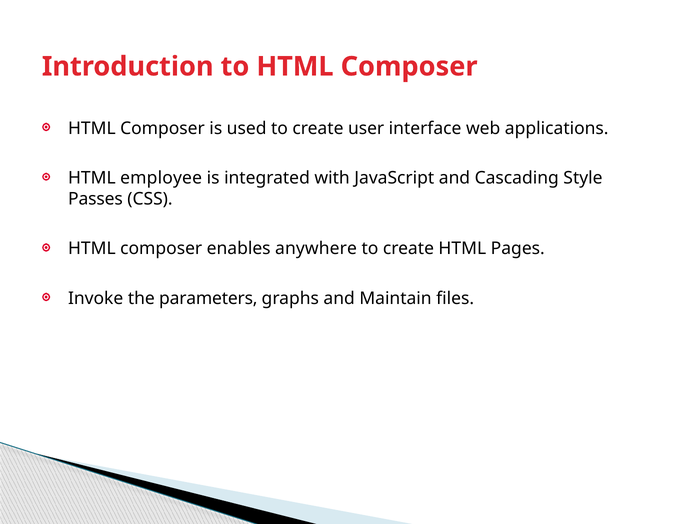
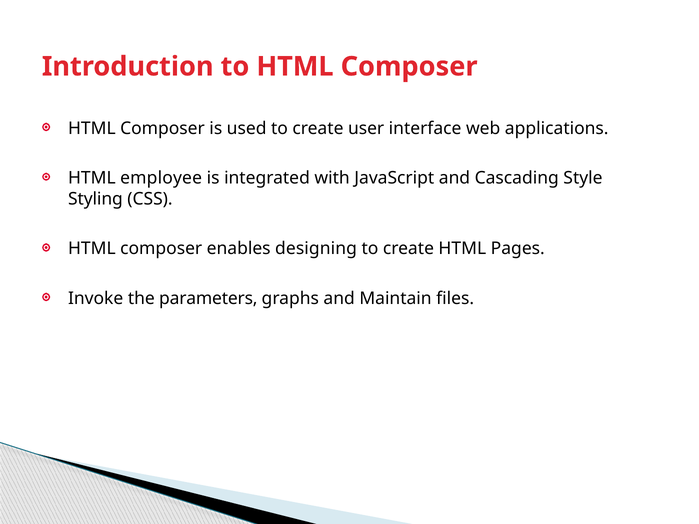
Passes: Passes -> Styling (95, 199)
anywhere: anywhere -> designing (316, 249)
